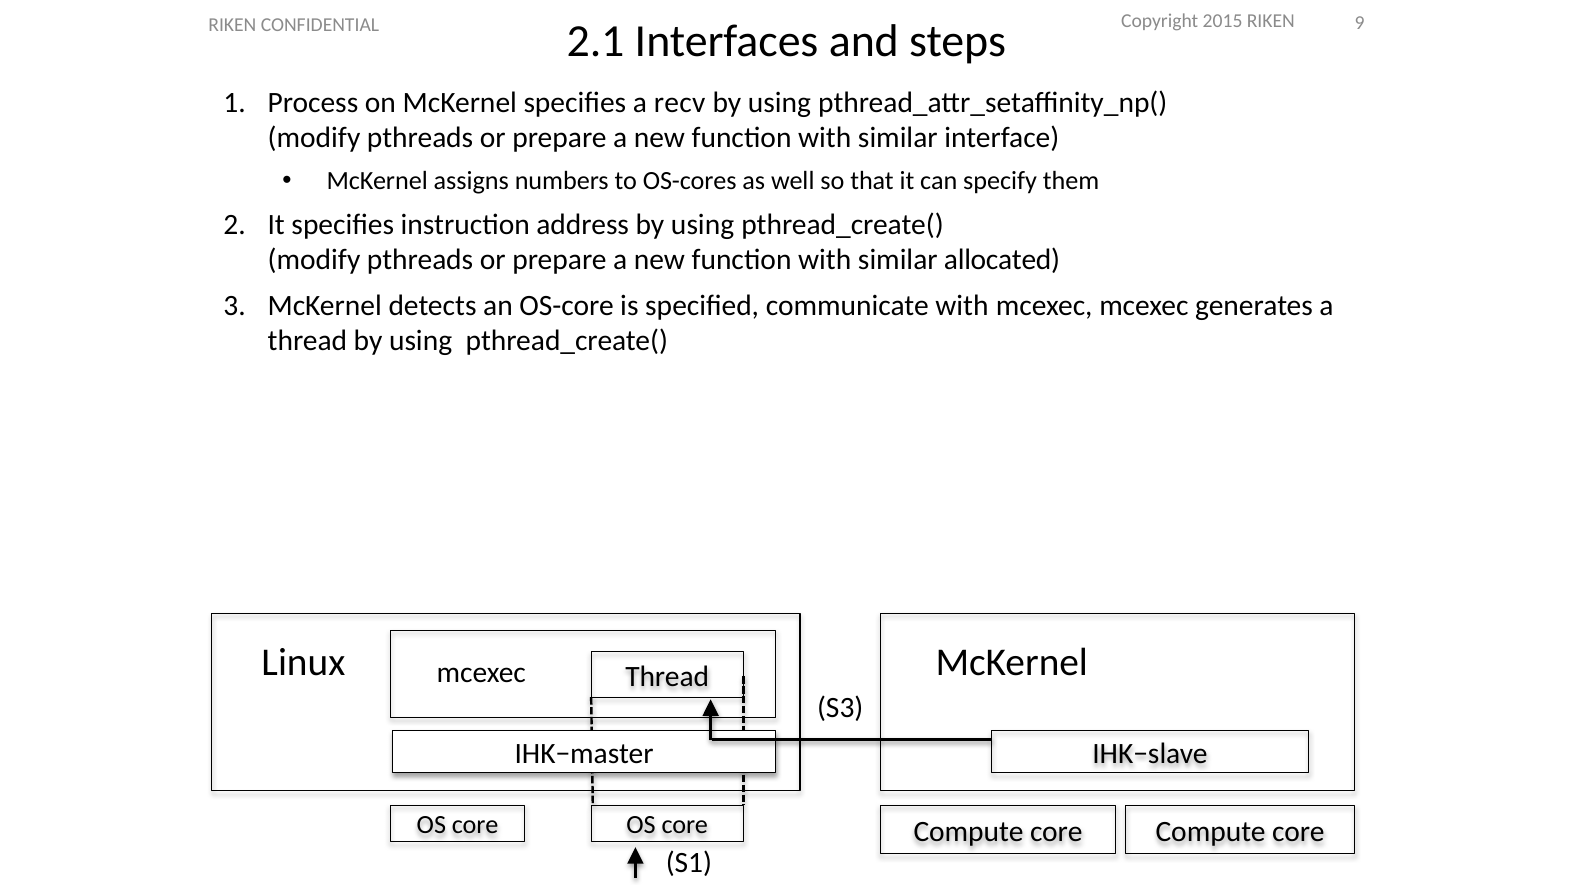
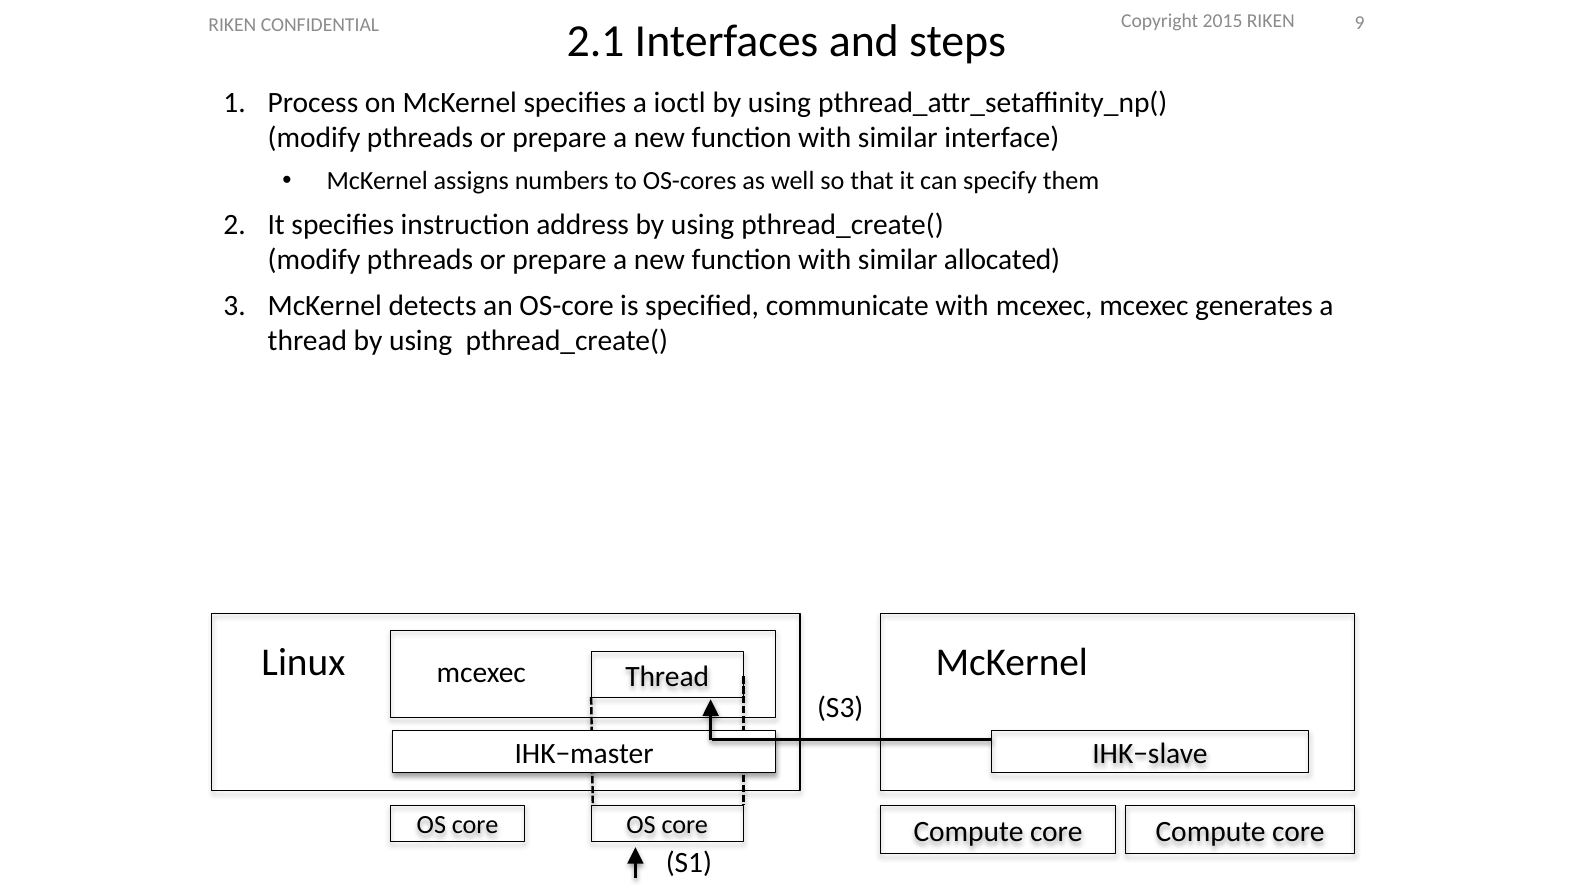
recv: recv -> ioctl (680, 103)
